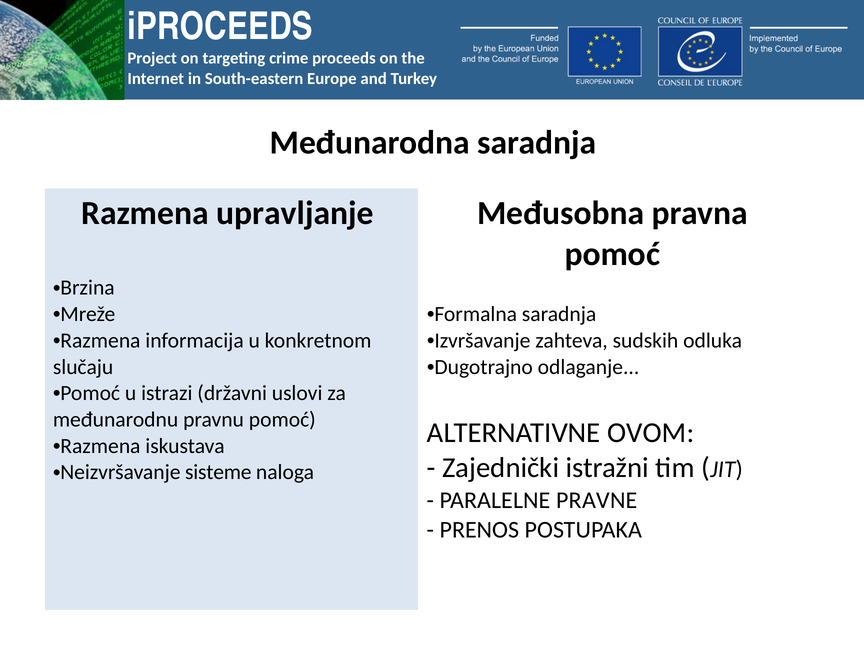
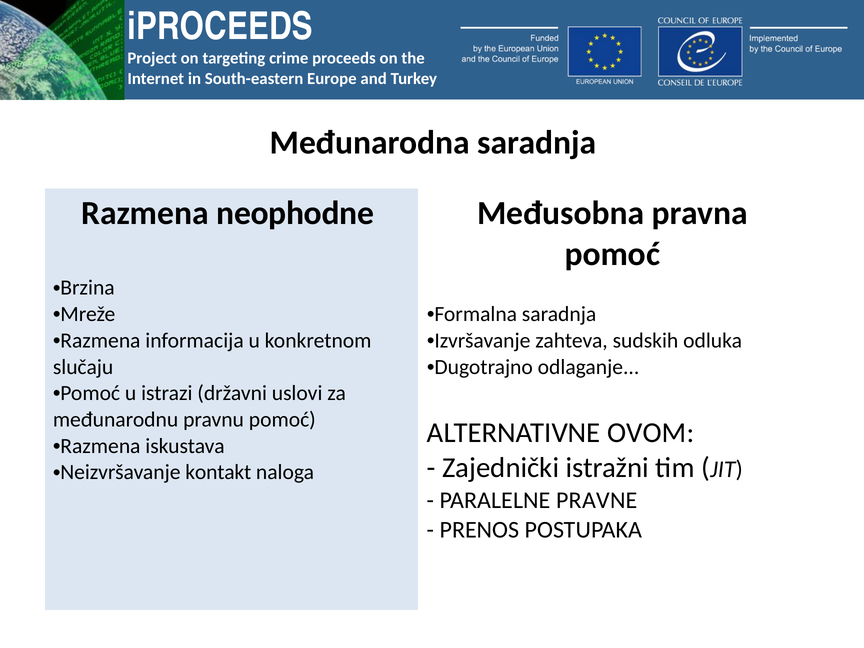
upravljanje: upravljanje -> neophodne (295, 213)
sisteme: sisteme -> kontakt (218, 472)
